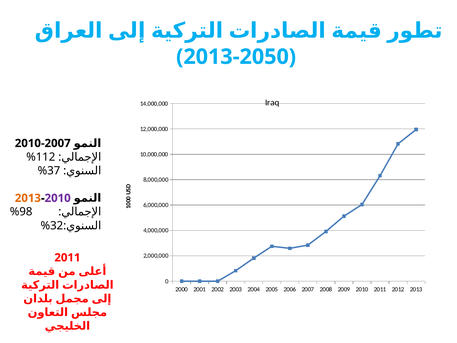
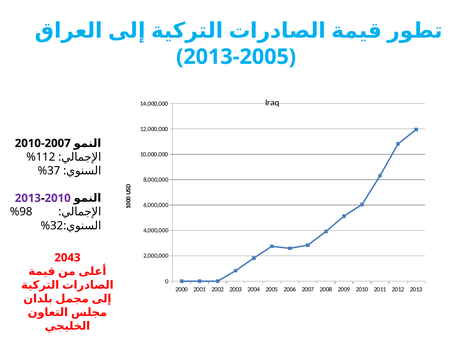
2050: 2050 -> 2005 (264, 57)
2013 colour: orange -> purple (28, 198)
2011: 2011 -> 2043 (67, 257)
